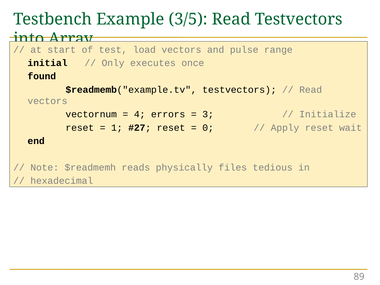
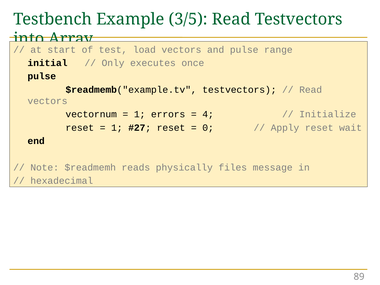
found: found -> pulse (42, 76)
4: 4 -> 1 (140, 114)
3: 3 -> 4 (208, 114)
tedious: tedious -> message (273, 168)
